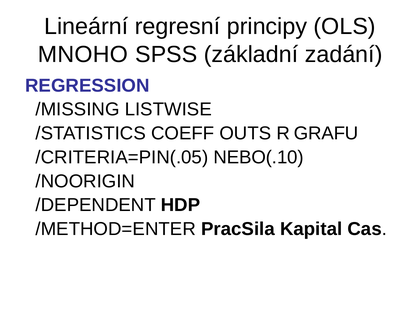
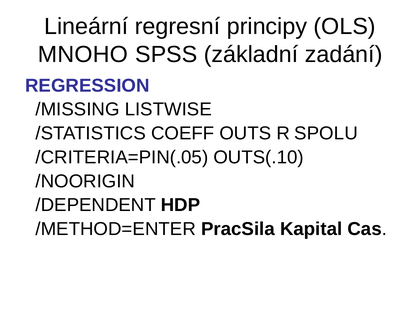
GRAFU: GRAFU -> SPOLU (326, 133)
NEBO(.10: NEBO(.10 -> OUTS(.10 (259, 157)
